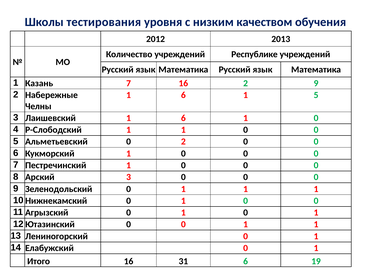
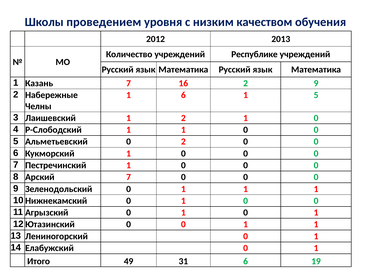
тестирования: тестирования -> проведением (104, 22)
Лаишевский 1 6: 6 -> 2 (183, 118)
Арский 3: 3 -> 7 (129, 177)
Итого 16: 16 -> 49 (129, 261)
